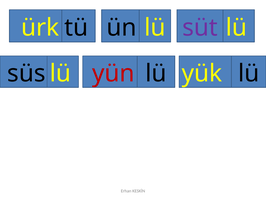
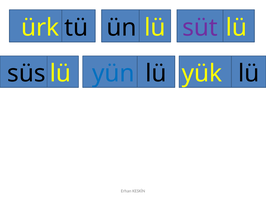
yün colour: red -> blue (113, 73)
